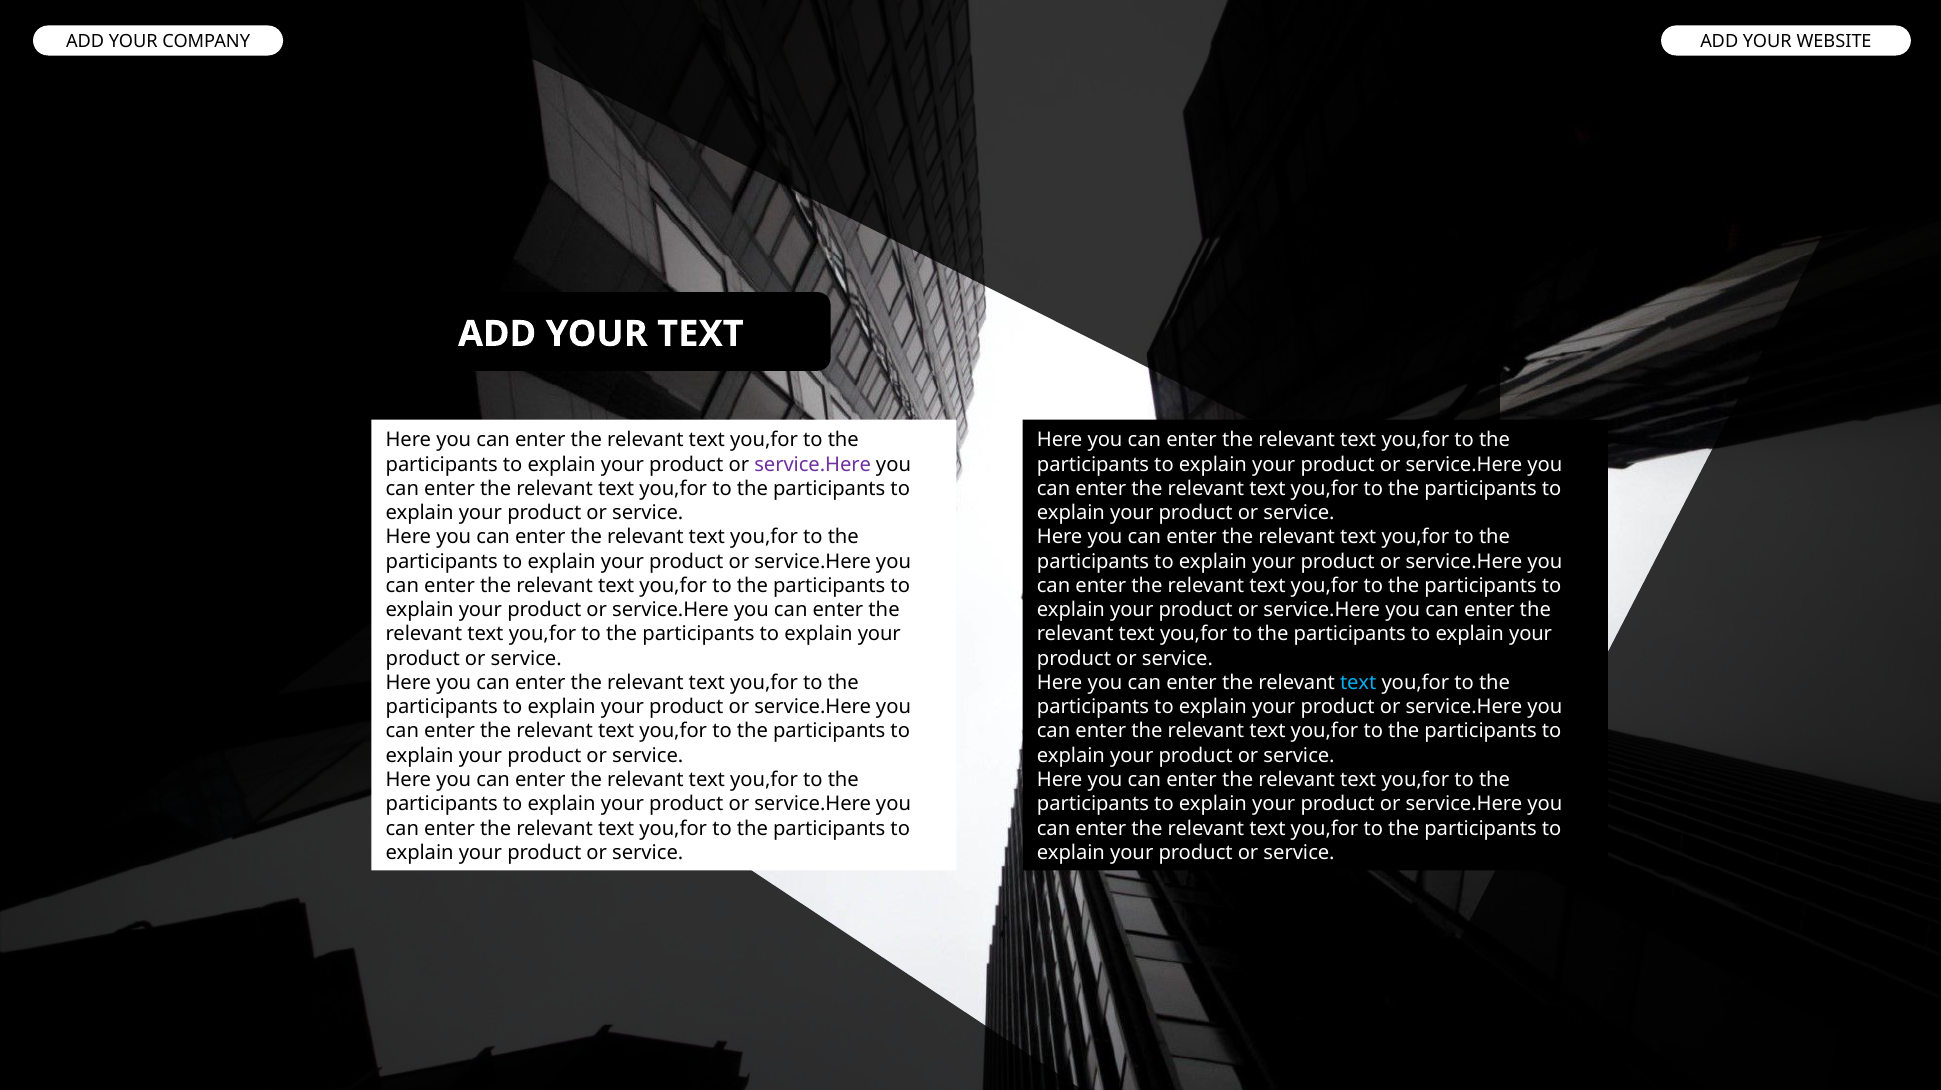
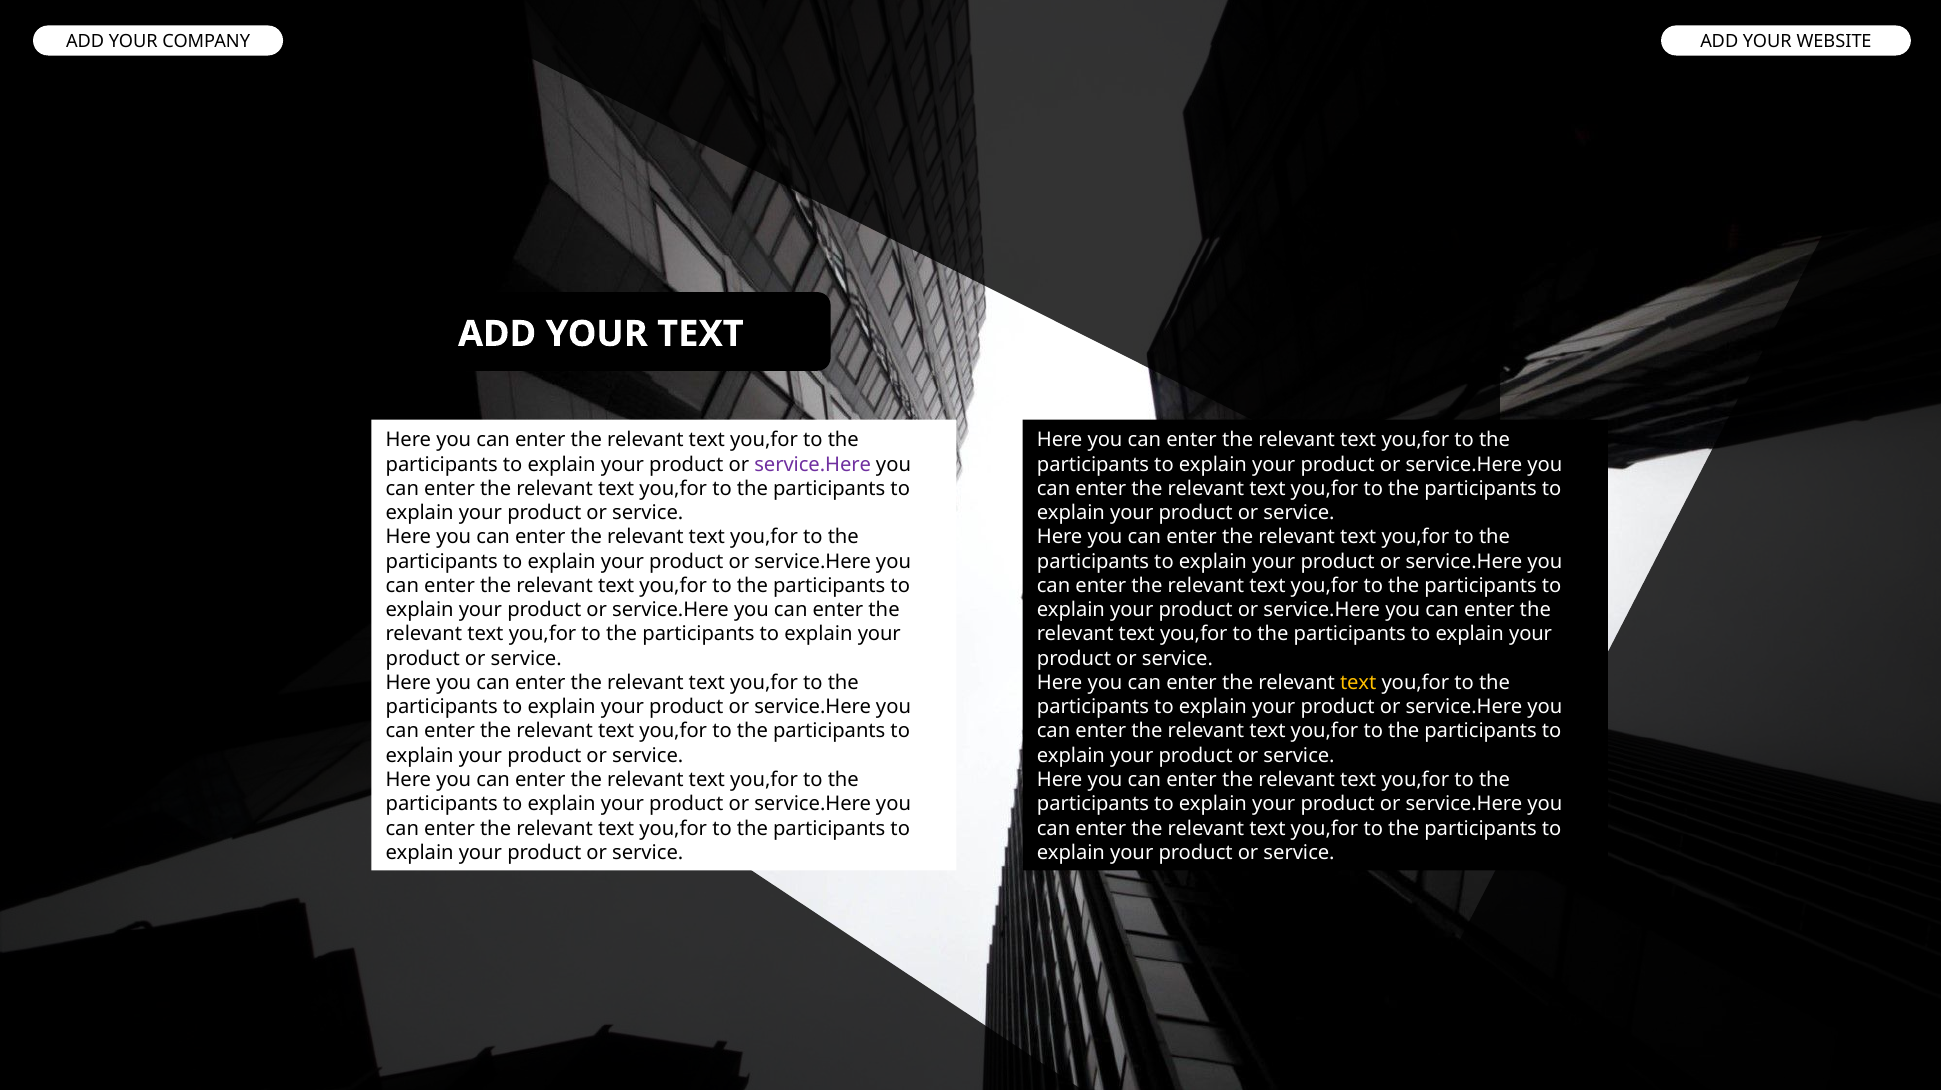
text colour: light blue -> yellow (1358, 683)
